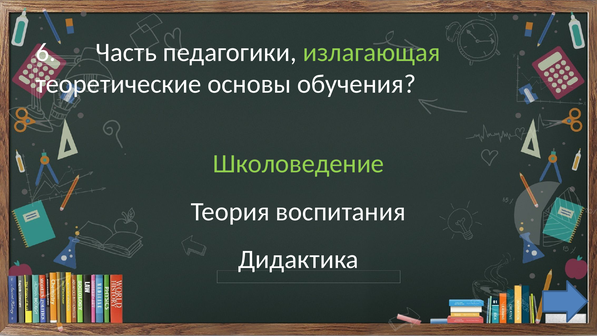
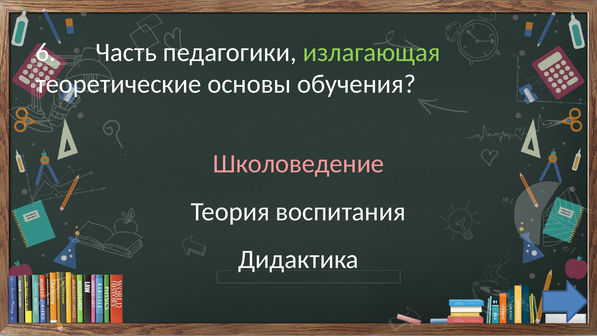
Школоведение colour: light green -> pink (298, 164)
